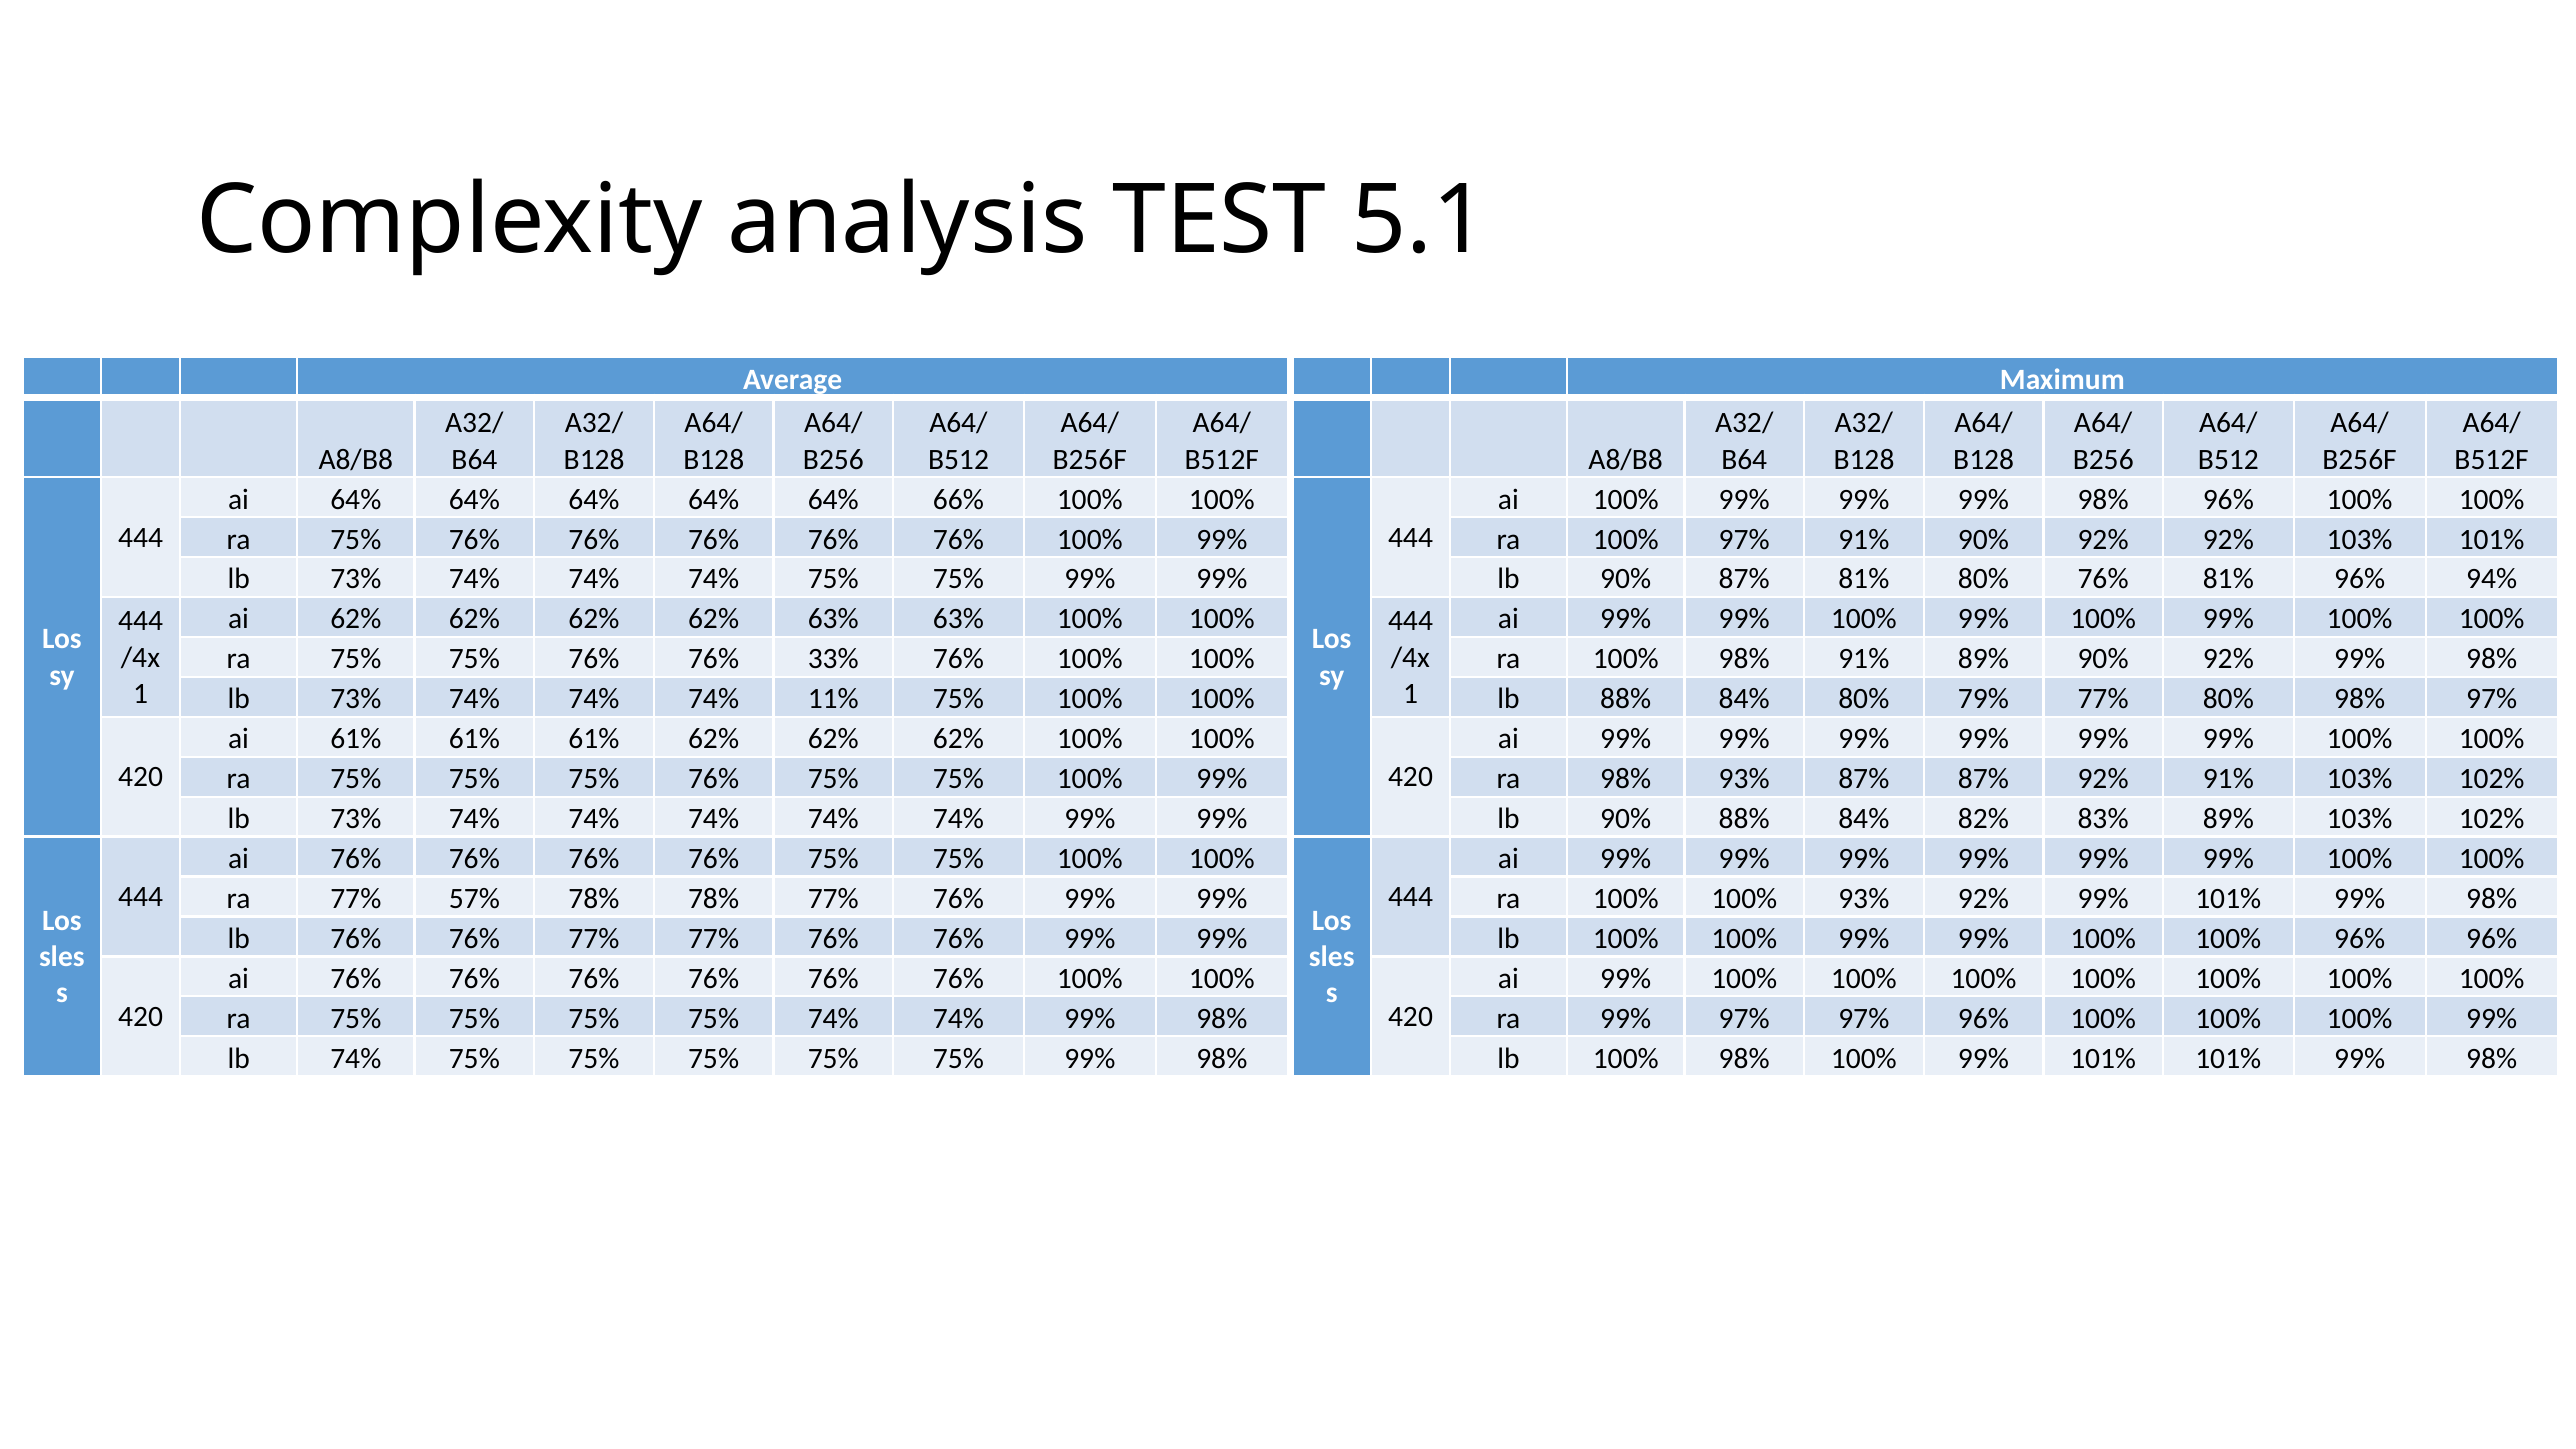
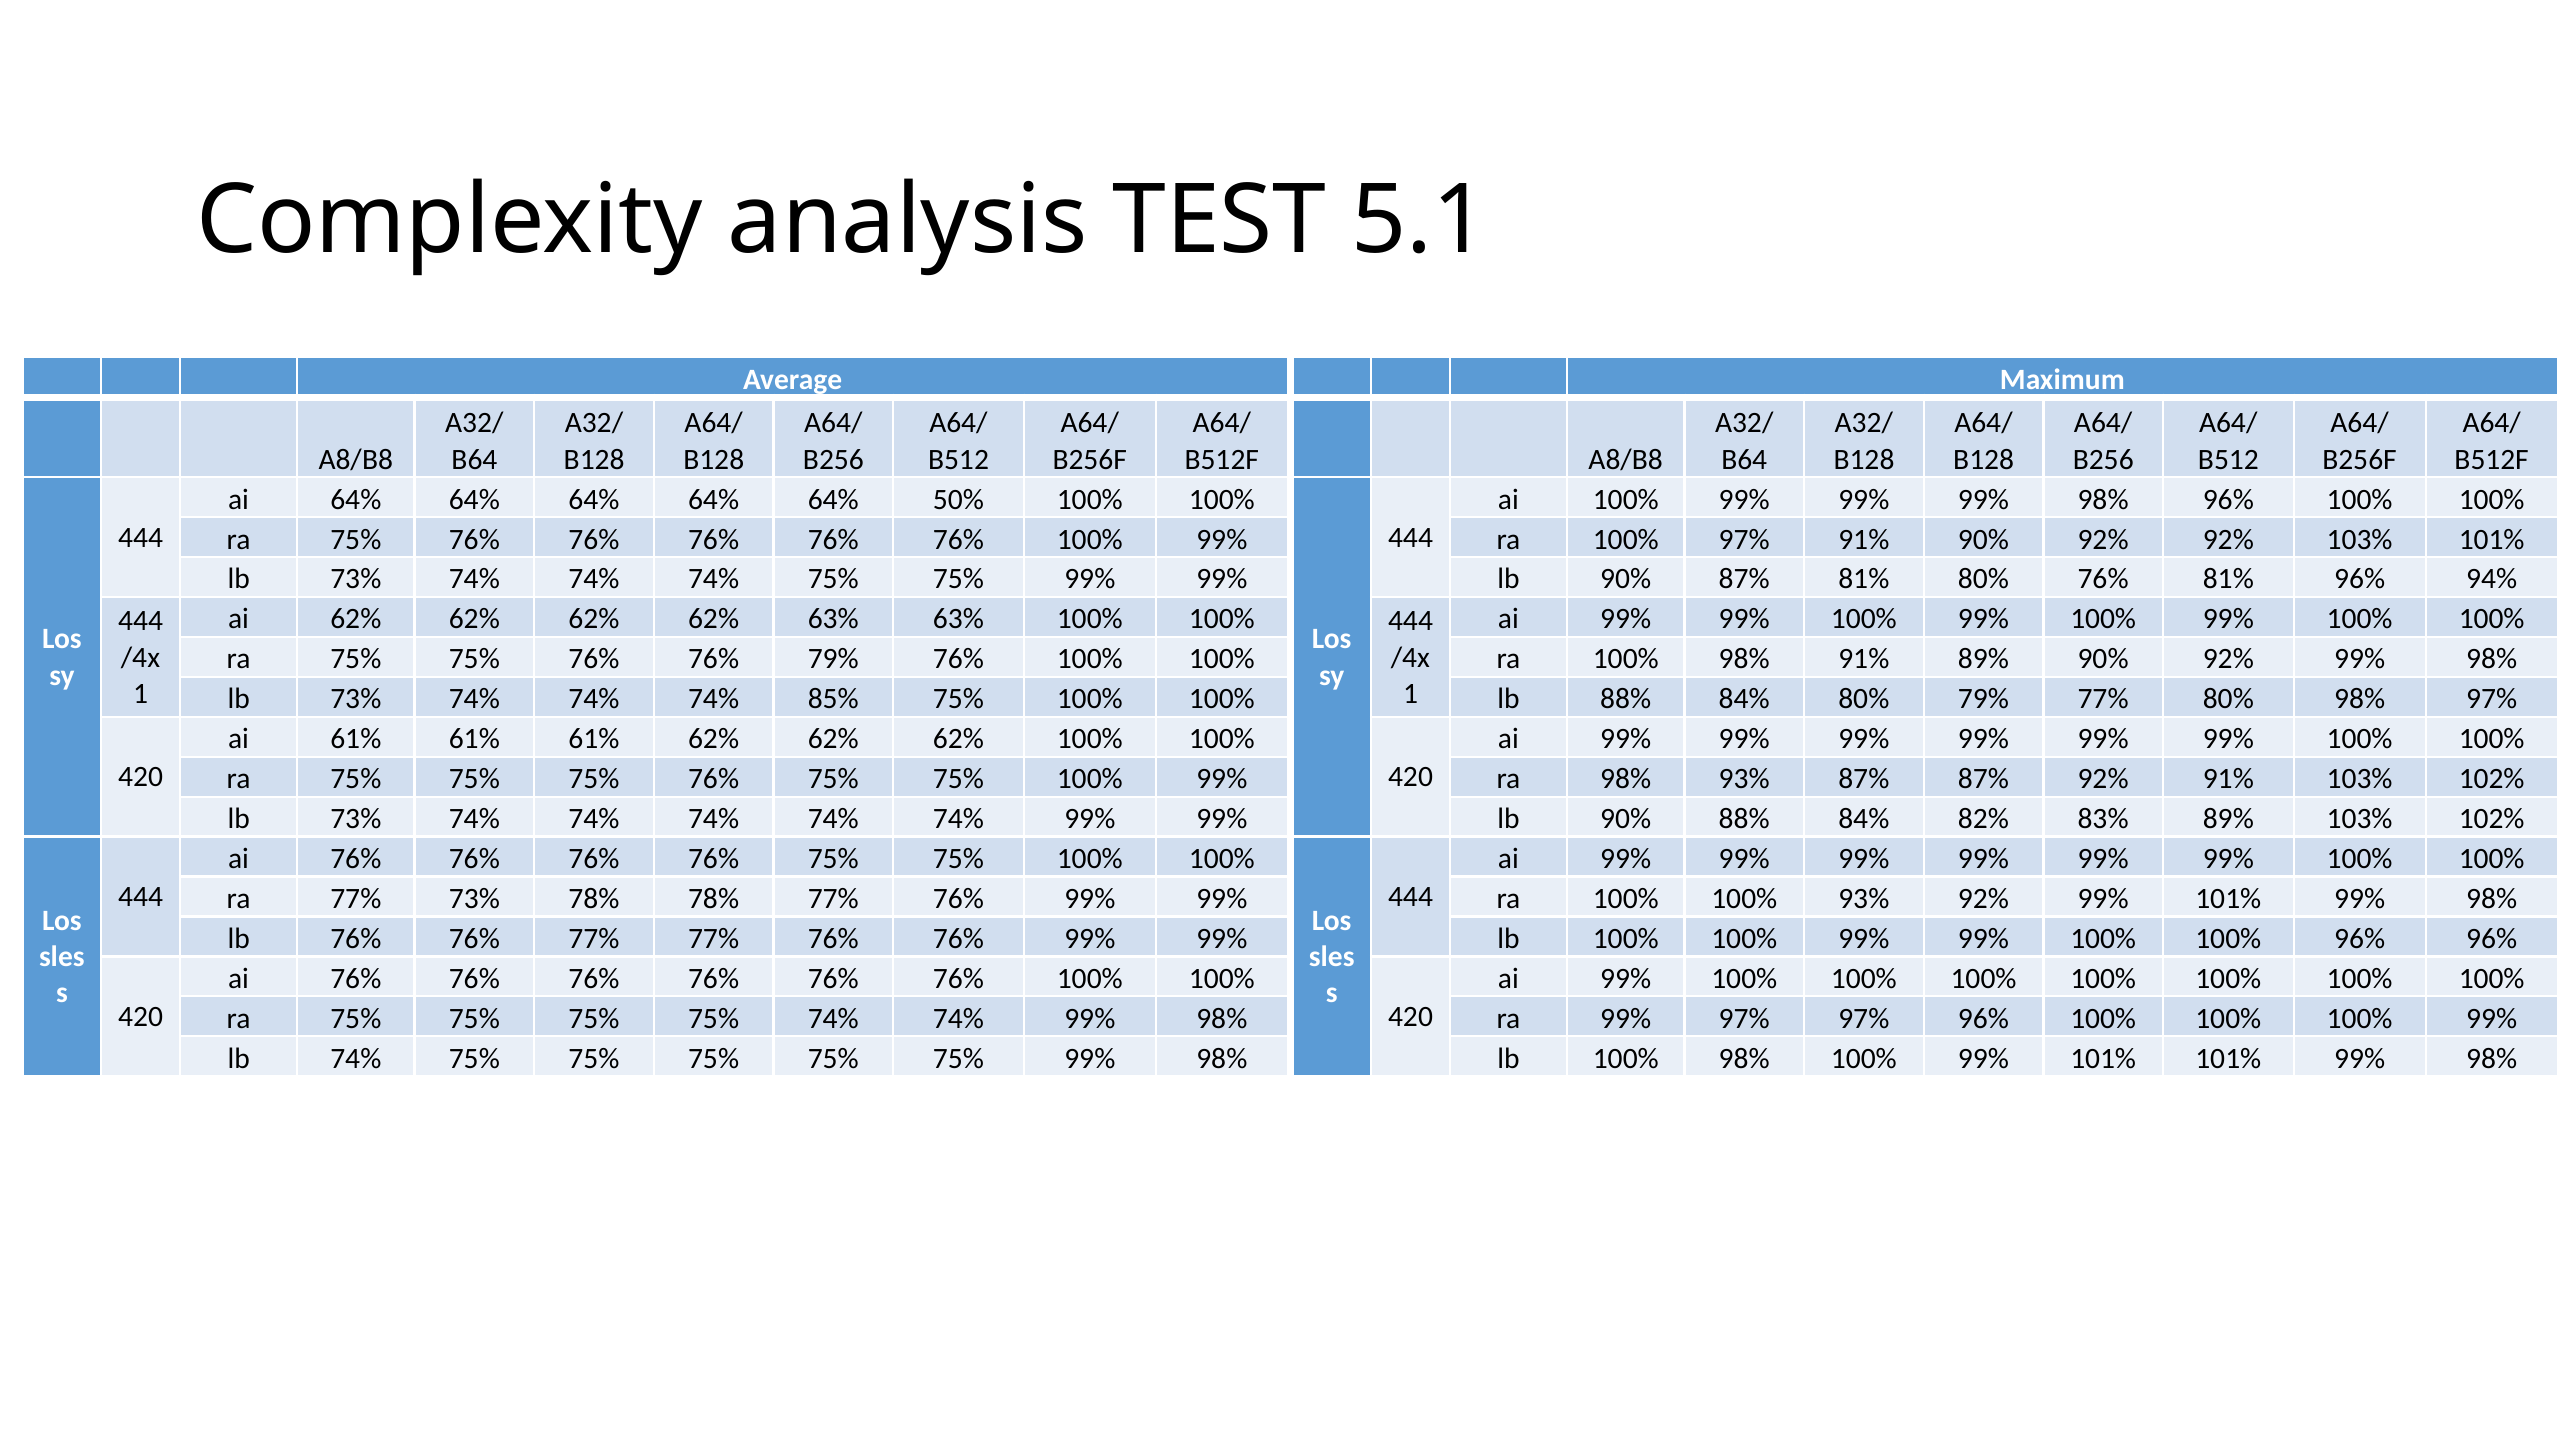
66%: 66% -> 50% (958, 499)
76% 33%: 33% -> 79% (833, 659)
11%: 11% -> 85% (833, 699)
77% 57%: 57% -> 73% (474, 899)
